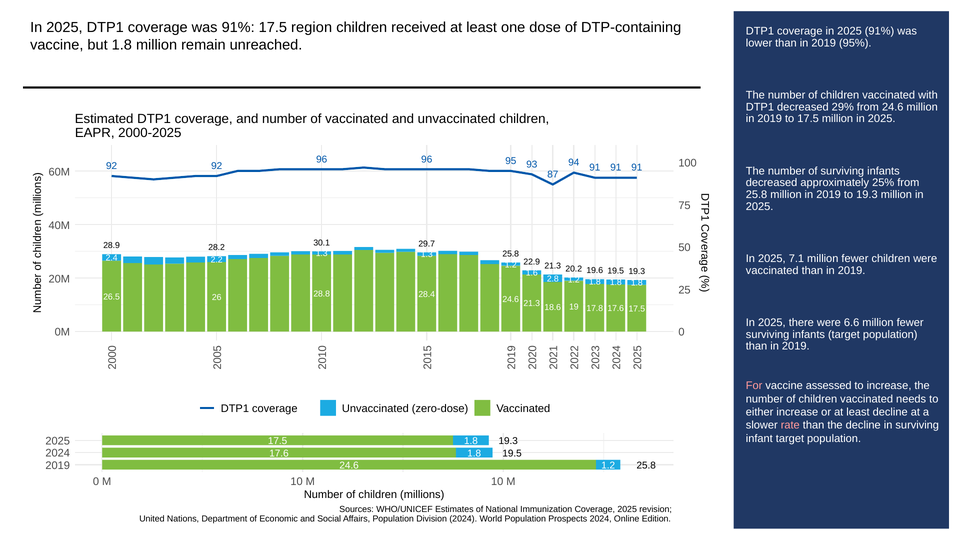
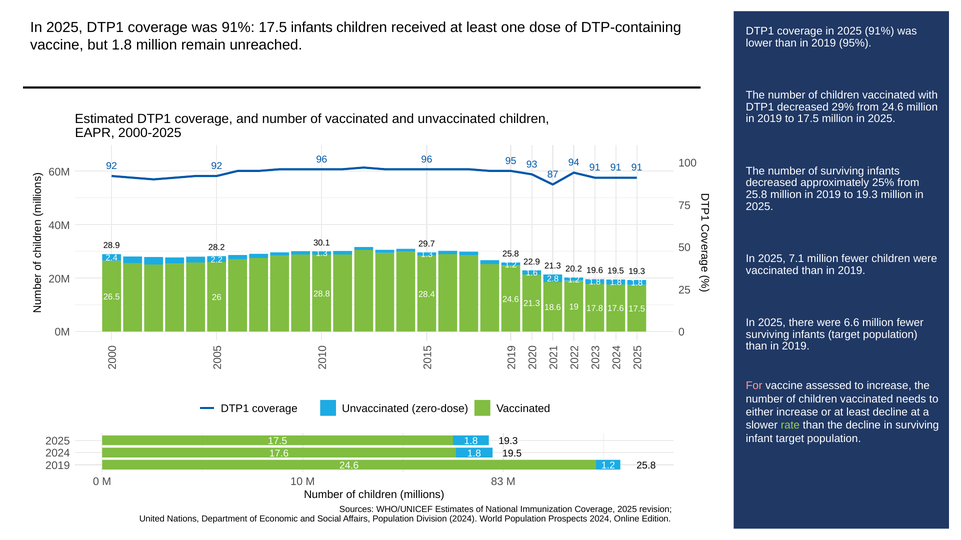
17.5 region: region -> infants (312, 28)
rate colour: pink -> light green (790, 426)
10 M 10: 10 -> 83 (497, 482)
